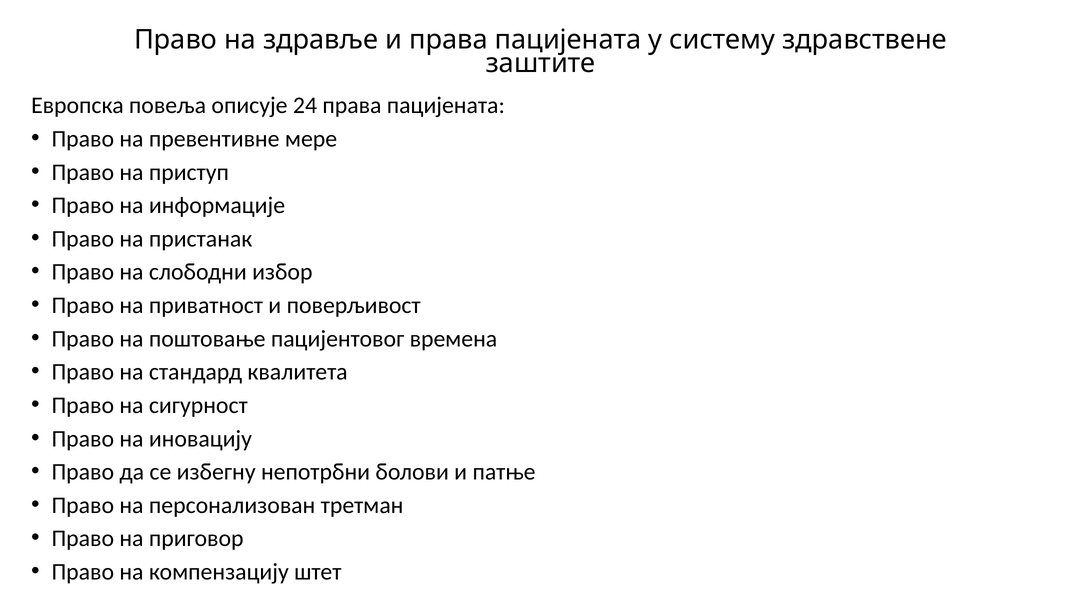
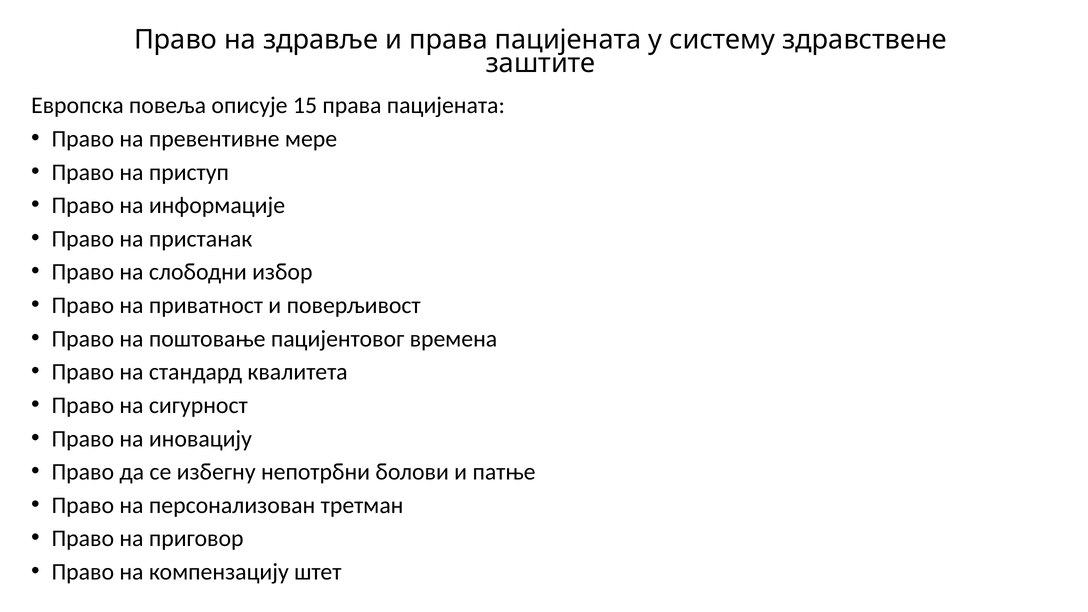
24: 24 -> 15 (305, 106)
